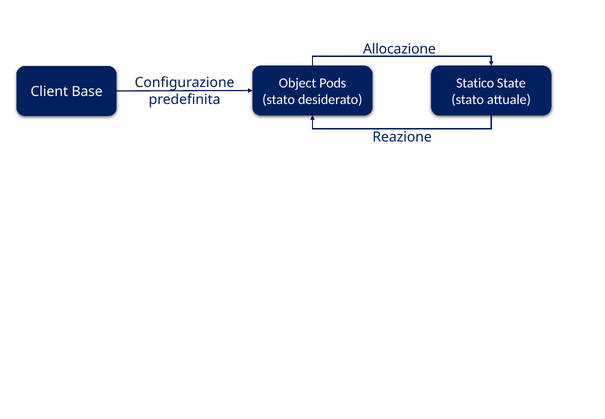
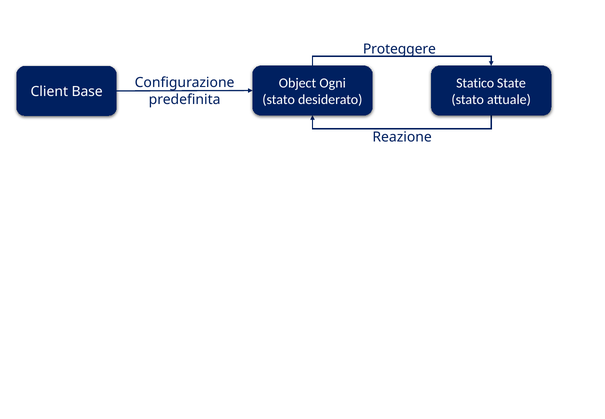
Allocazione: Allocazione -> Proteggere (399, 49)
Pods: Pods -> Ogni (333, 83)
